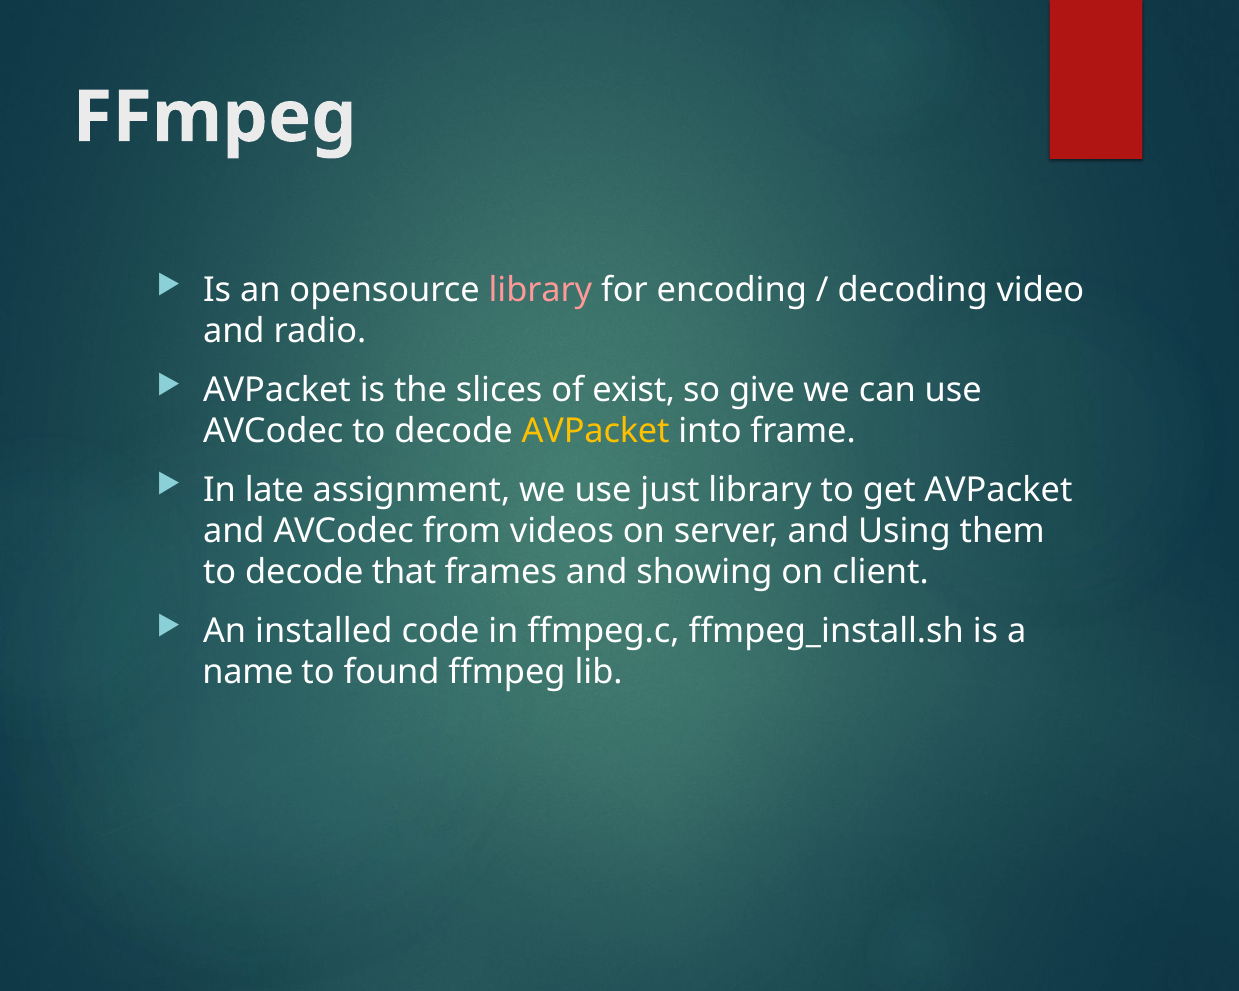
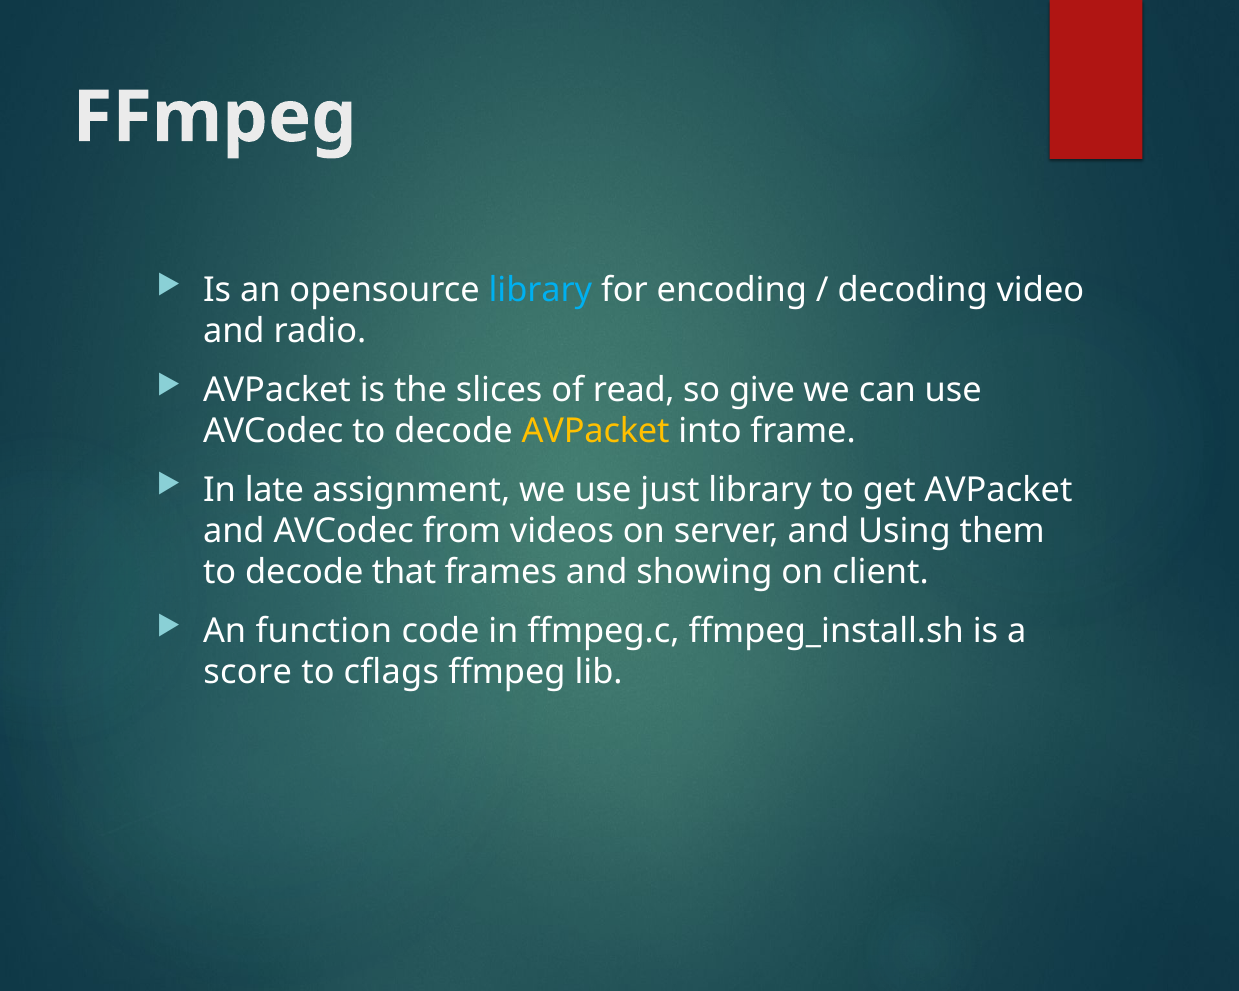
library colour: pink -> light blue (540, 290)
exist: exist -> read (634, 390)
installed: installed -> function (324, 631)
name: name -> score (248, 672)
found: found -> cflags (391, 672)
